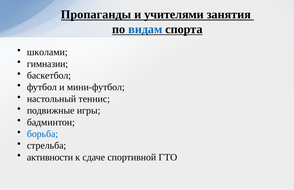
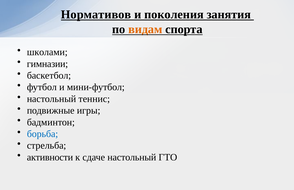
Пропаганды: Пропаганды -> Нормативов (96, 15)
учителями: учителями -> поколения (174, 15)
видам colour: blue -> orange (145, 29)
сдаче спортивной: спортивной -> настольный (132, 157)
